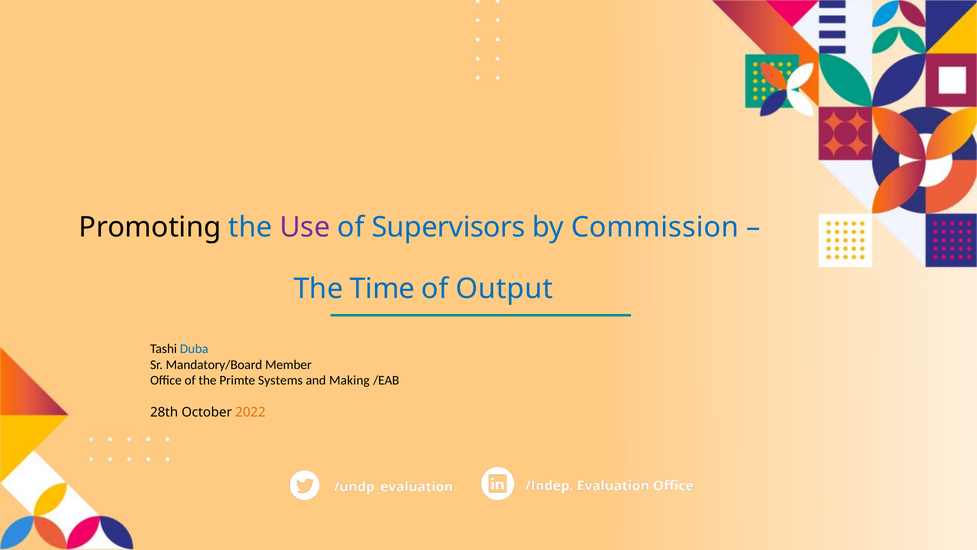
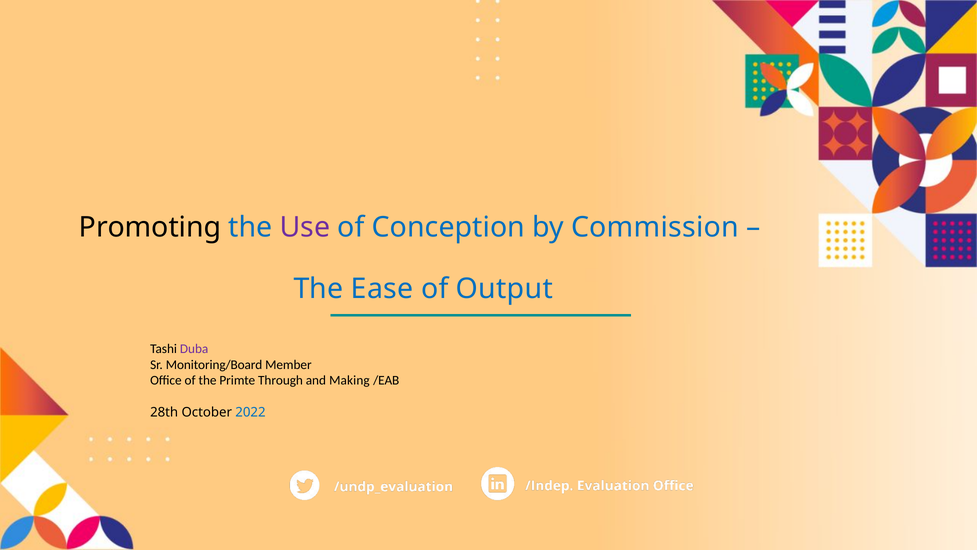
Supervisors: Supervisors -> Conception (448, 227)
Time: Time -> Ease (382, 289)
Duba colour: blue -> purple (194, 348)
Mandatory/Board: Mandatory/Board -> Monitoring/Board (214, 364)
Systems: Systems -> Through (280, 380)
2022 colour: orange -> blue (251, 412)
